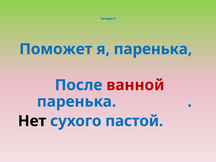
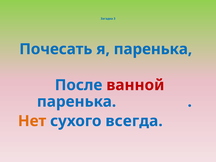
Поможет: Поможет -> Почесать (56, 49)
Нет colour: black -> orange (32, 121)
пастой: пастой -> всегда (134, 121)
